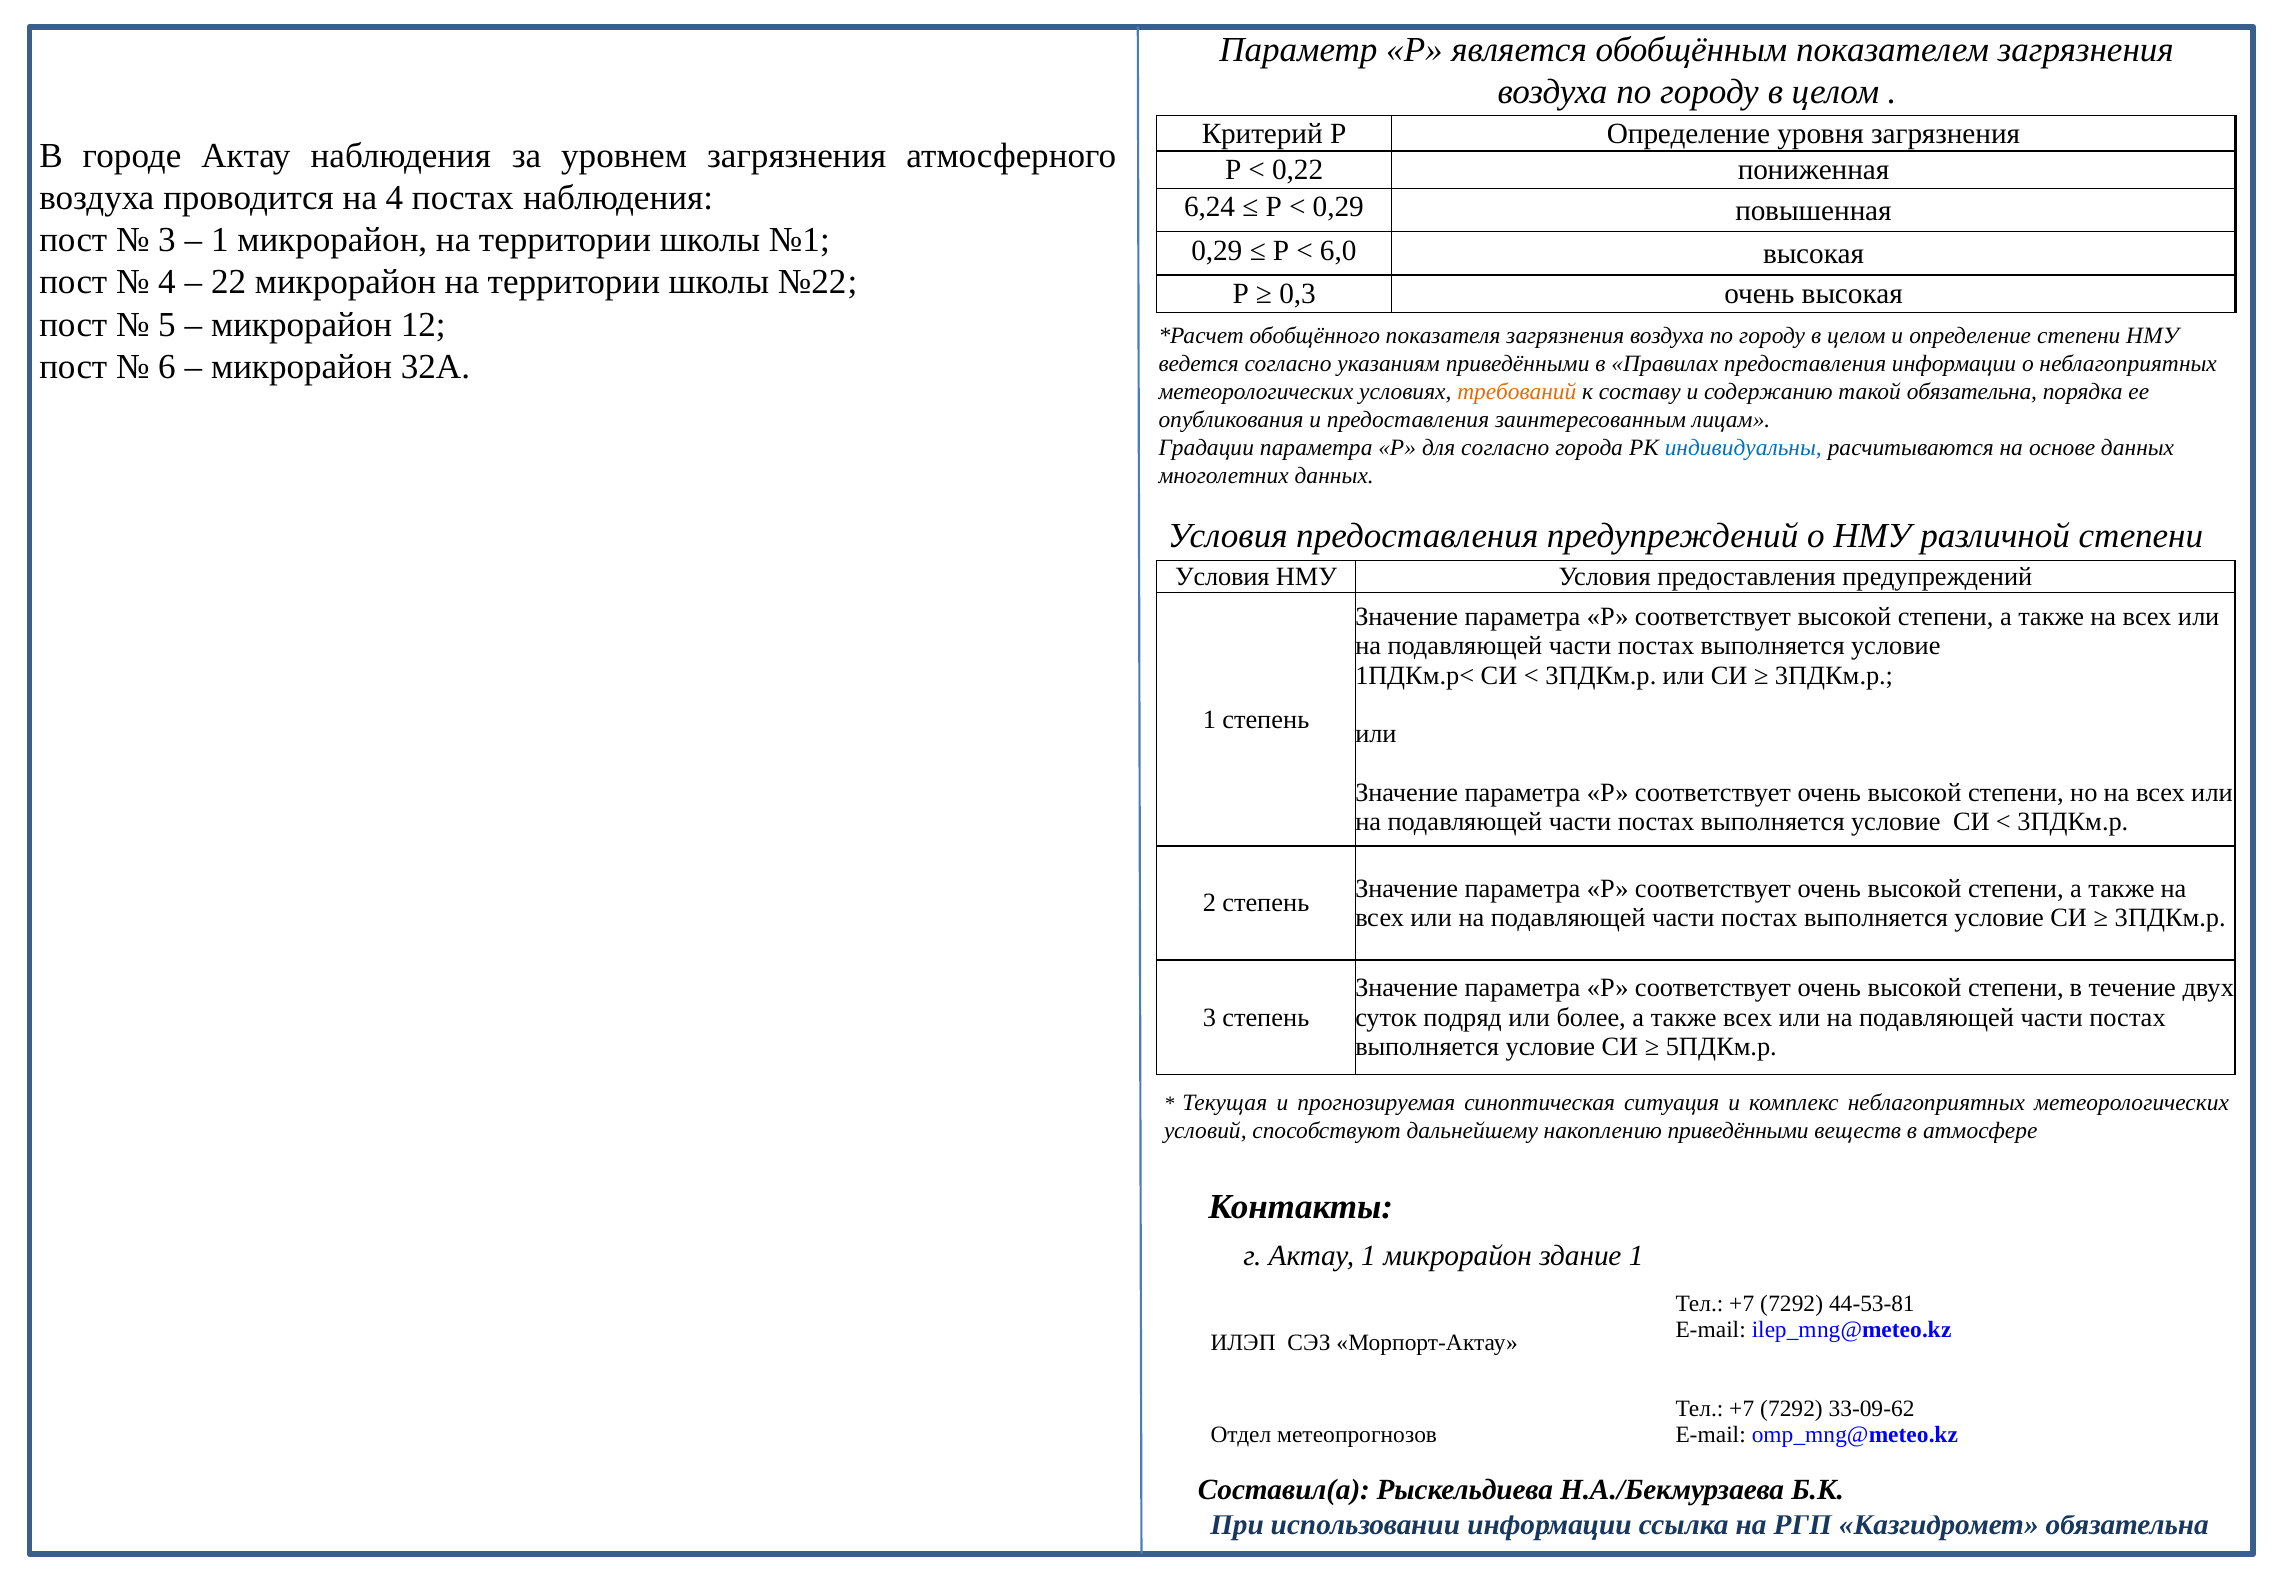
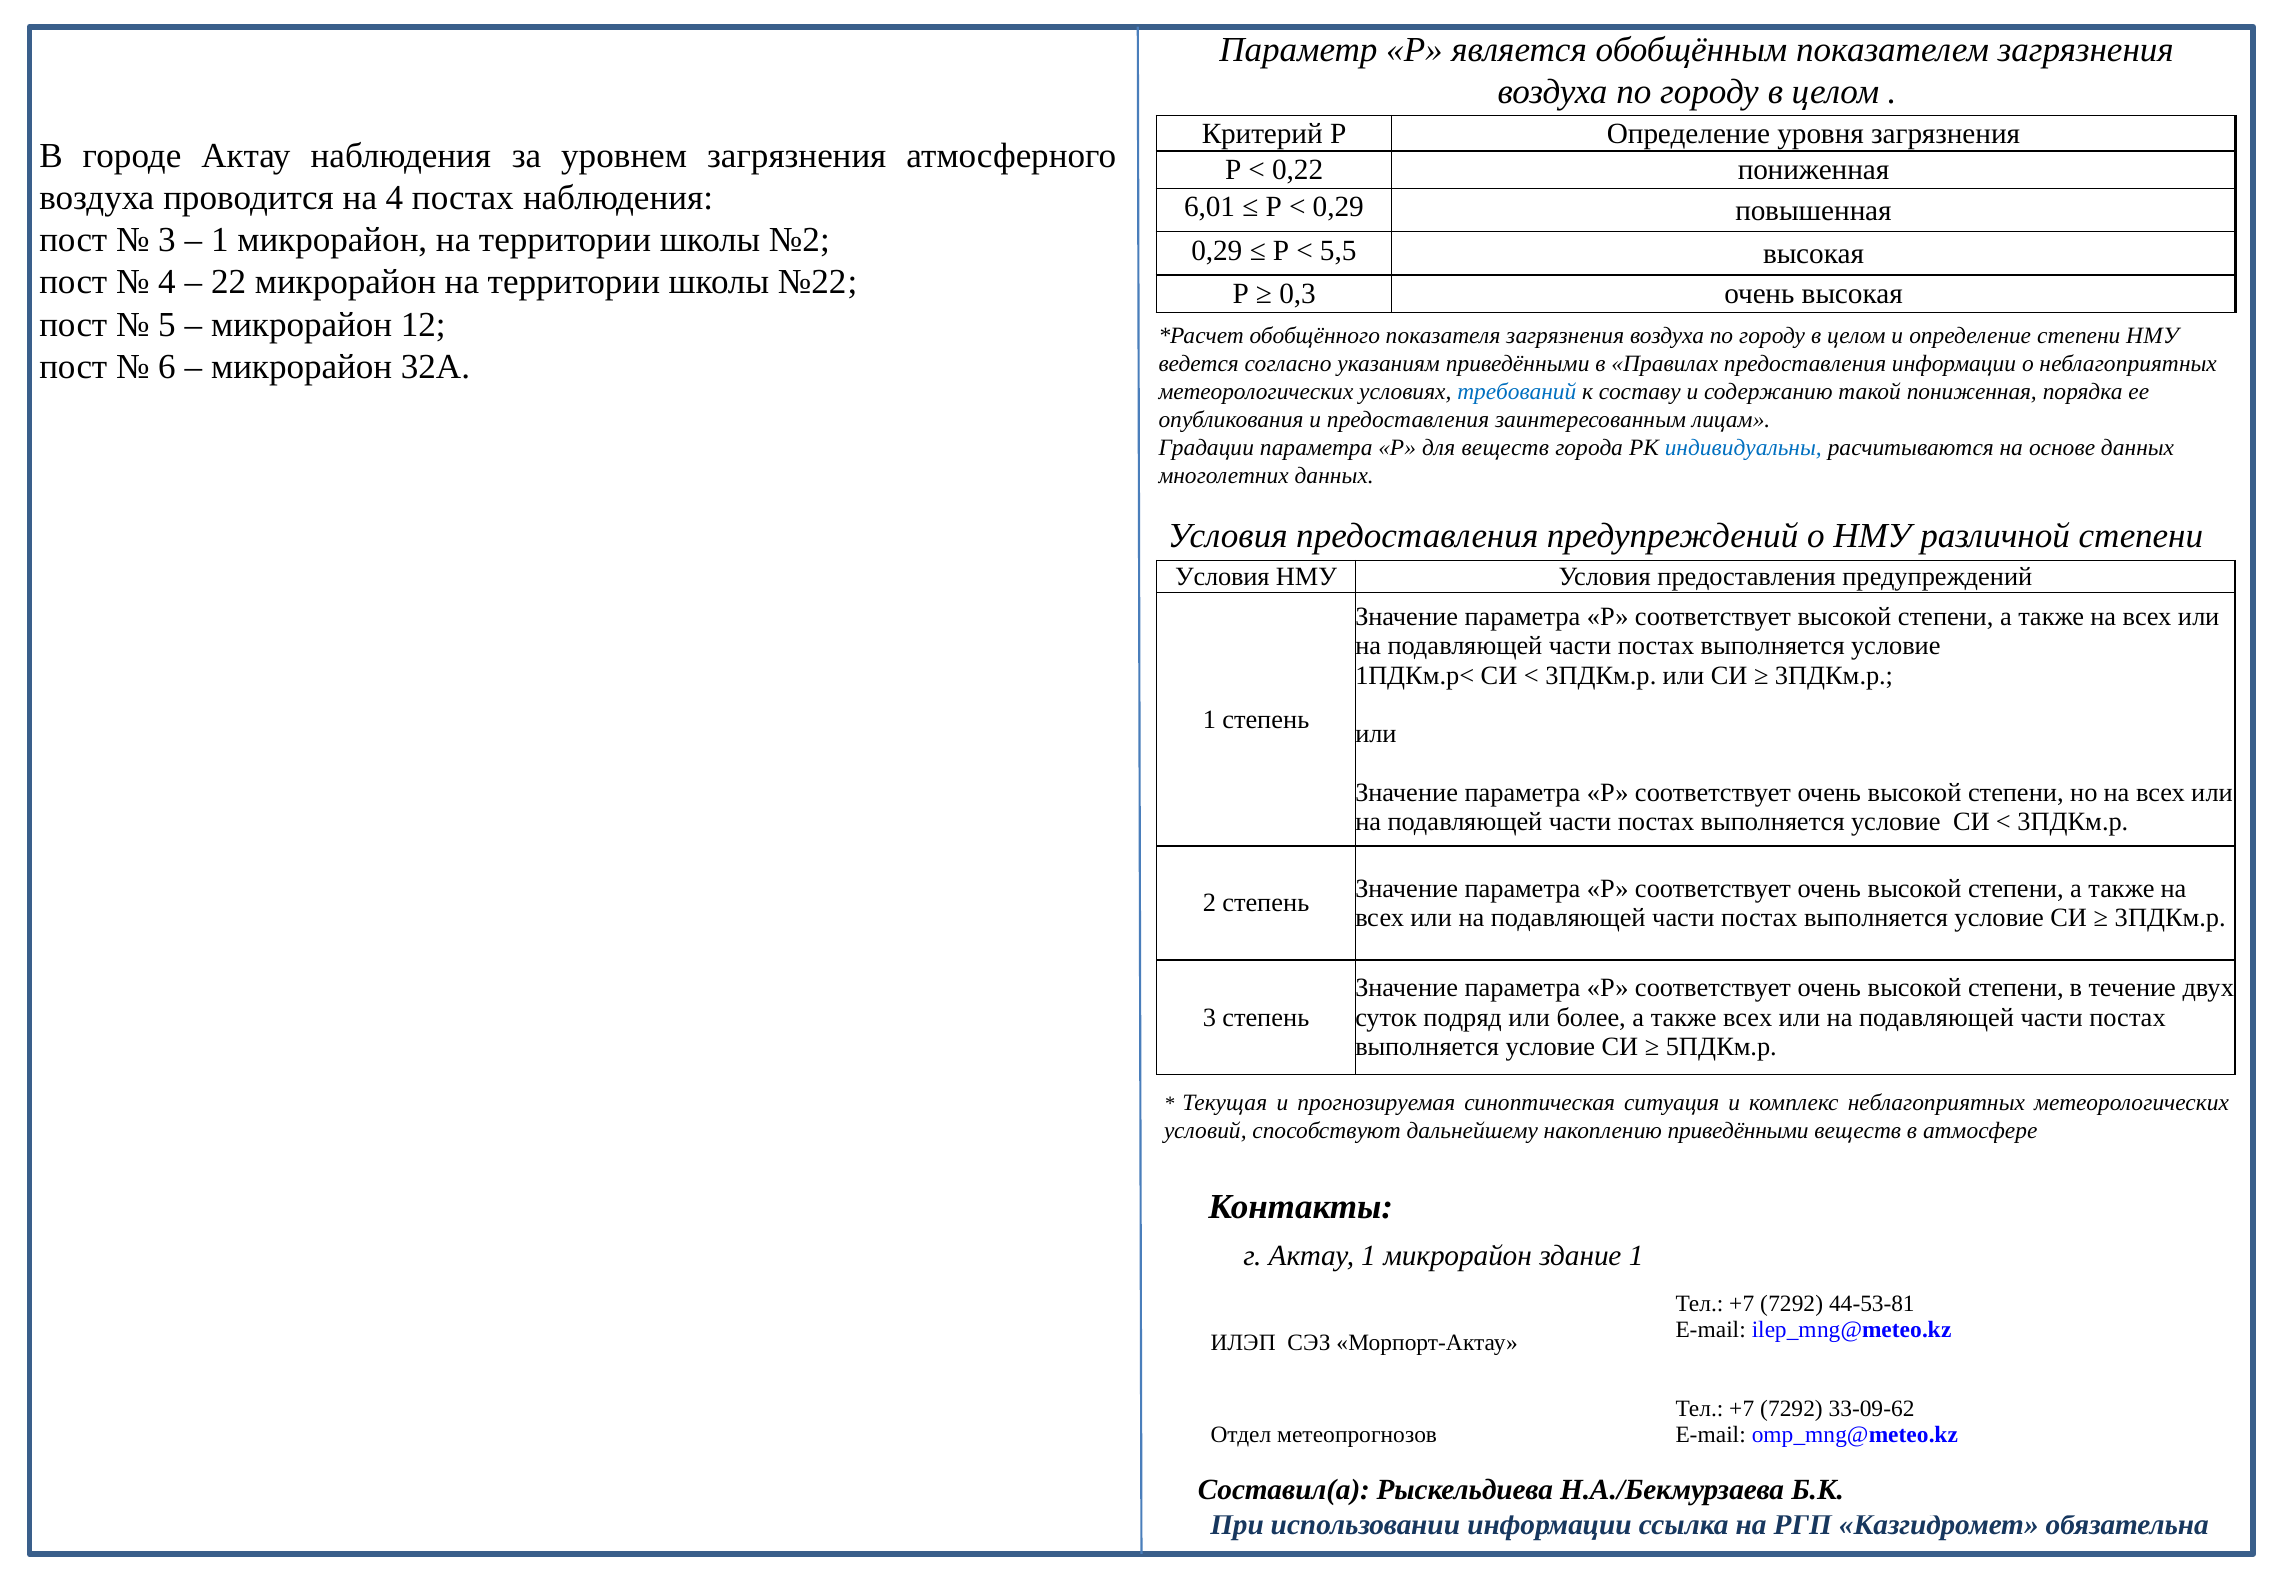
6,24: 6,24 -> 6,01 (1210, 207)
№1: №1 -> №2 (799, 240)
6,0: 6,0 -> 5,5 (1338, 250)
требований colour: orange -> blue (1517, 391)
такой обязательна: обязательна -> пониженная (1972, 391)
для согласно: согласно -> веществ (1505, 448)
